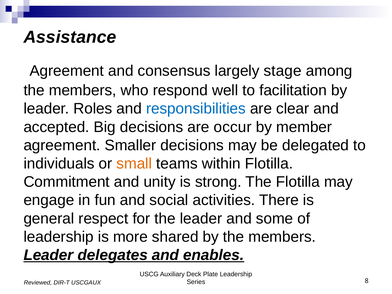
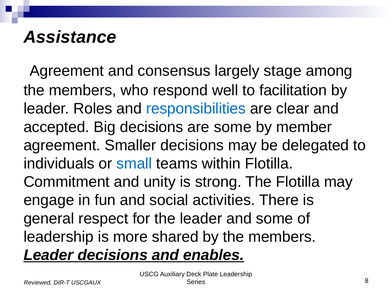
are occur: occur -> some (233, 127)
small colour: orange -> blue (134, 164)
Leader delegates: delegates -> decisions (113, 255)
